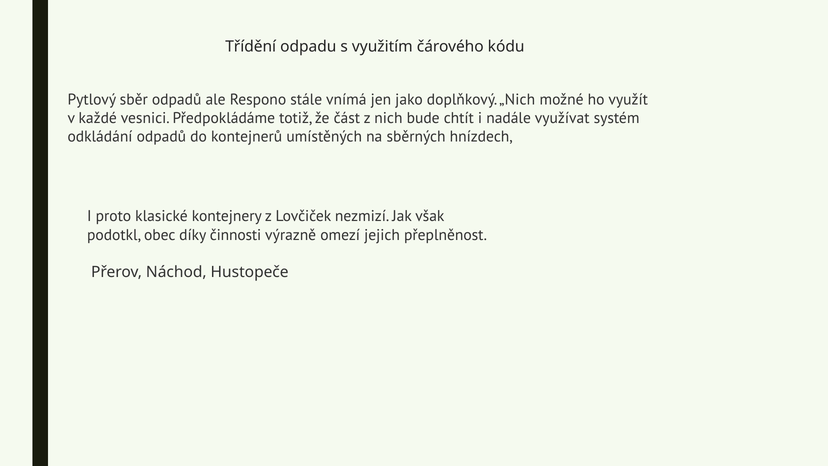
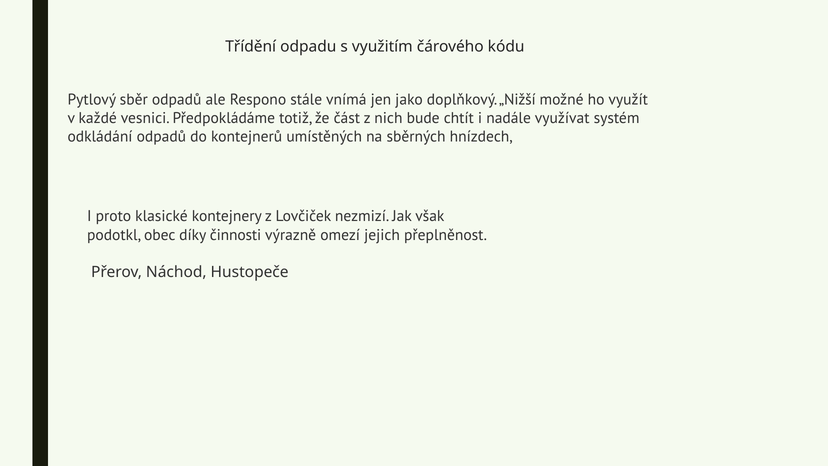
„Nich: „Nich -> „Nižší (517, 99)
